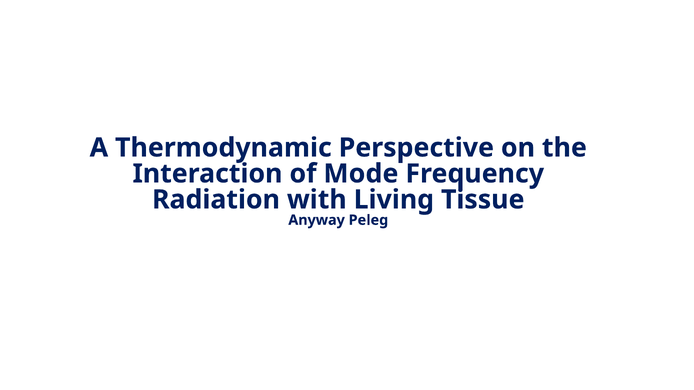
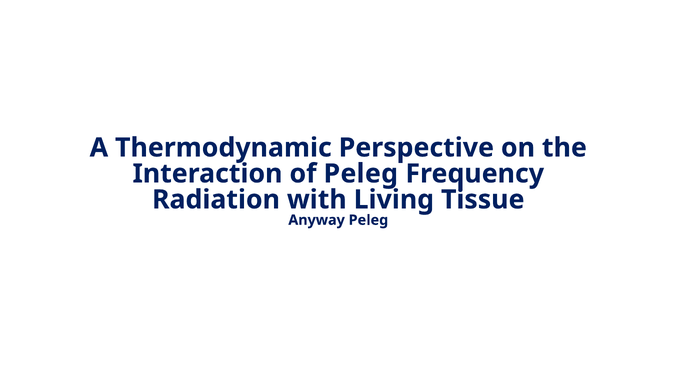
of Mode: Mode -> Peleg (361, 174)
